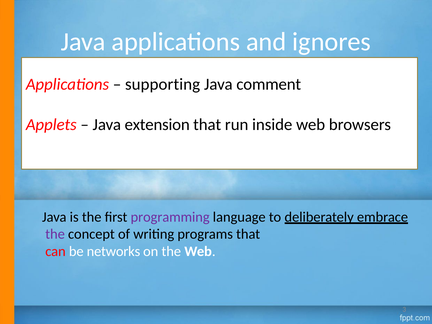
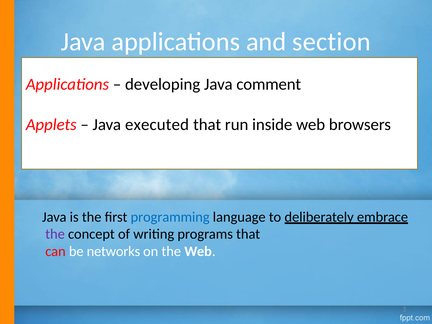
ignores: ignores -> section (332, 42)
supporting: supporting -> developing (163, 84)
extension: extension -> executed (157, 125)
programming colour: purple -> blue (170, 217)
